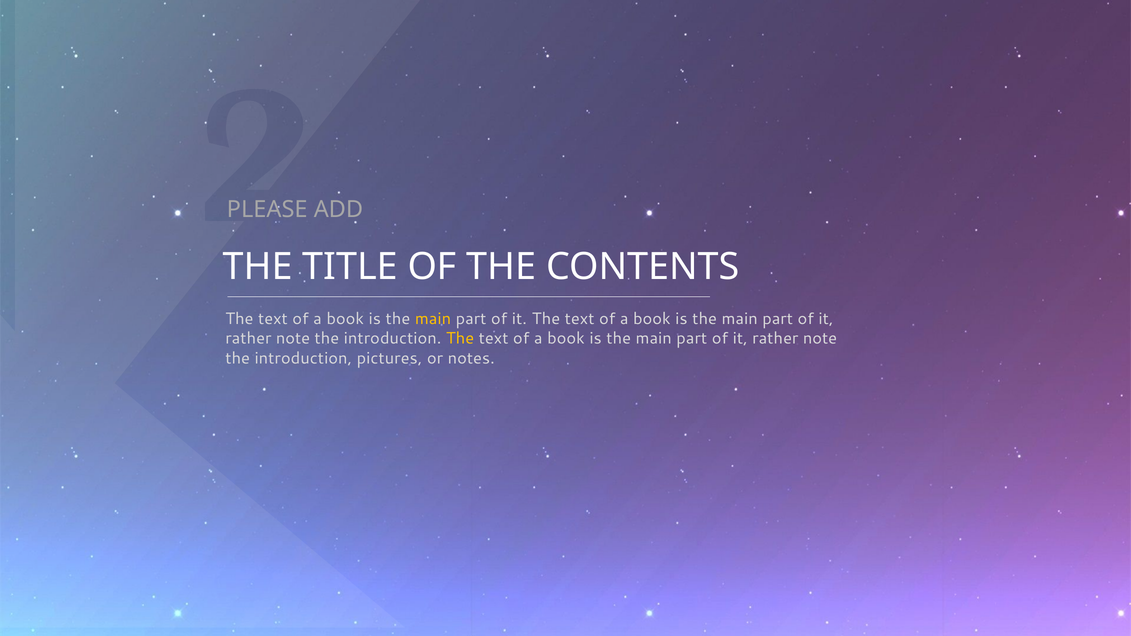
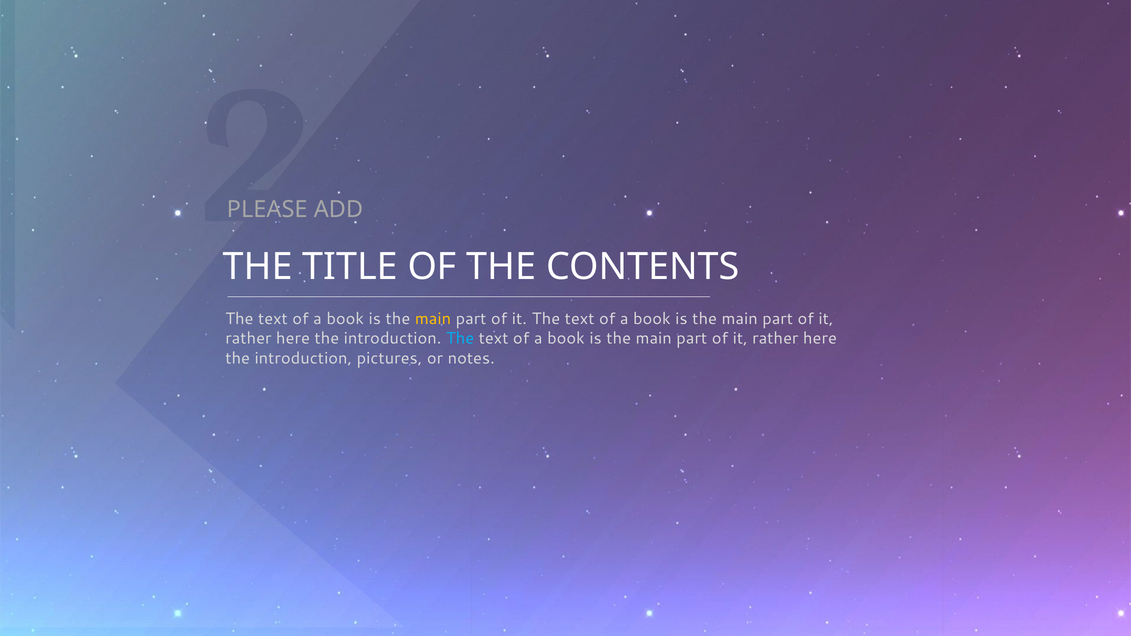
note: note -> here (293, 338)
The colour: yellow -> light blue (460, 338)
note: note -> here (820, 338)
